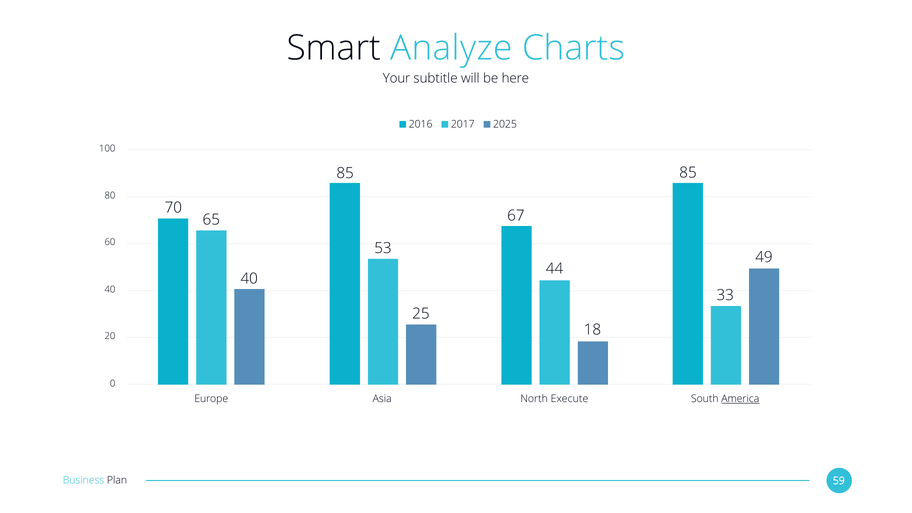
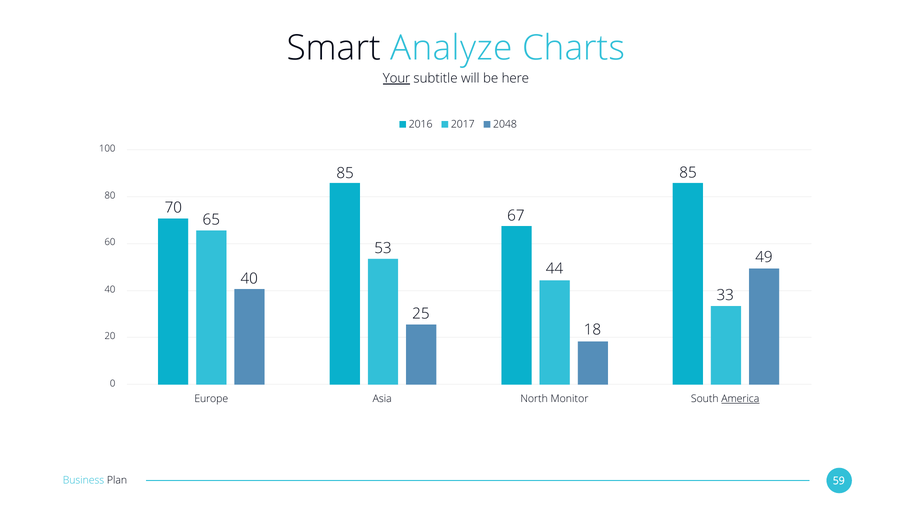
Your underline: none -> present (397, 78)
2025: 2025 -> 2048 (505, 125)
Execute: Execute -> Monitor (569, 399)
